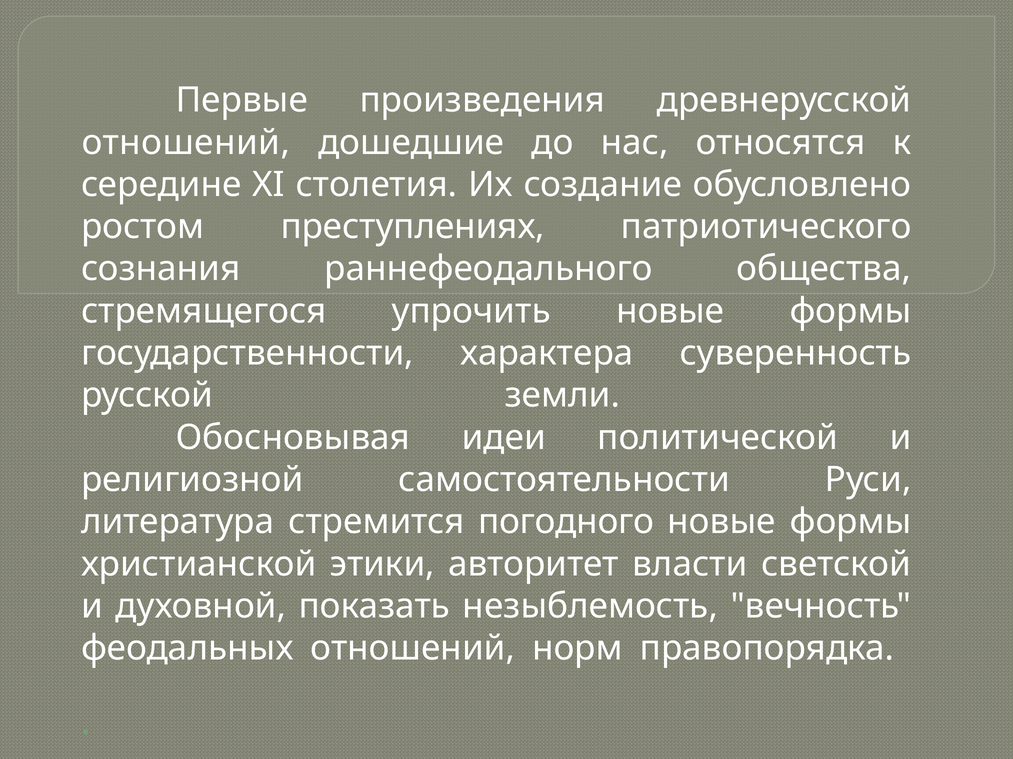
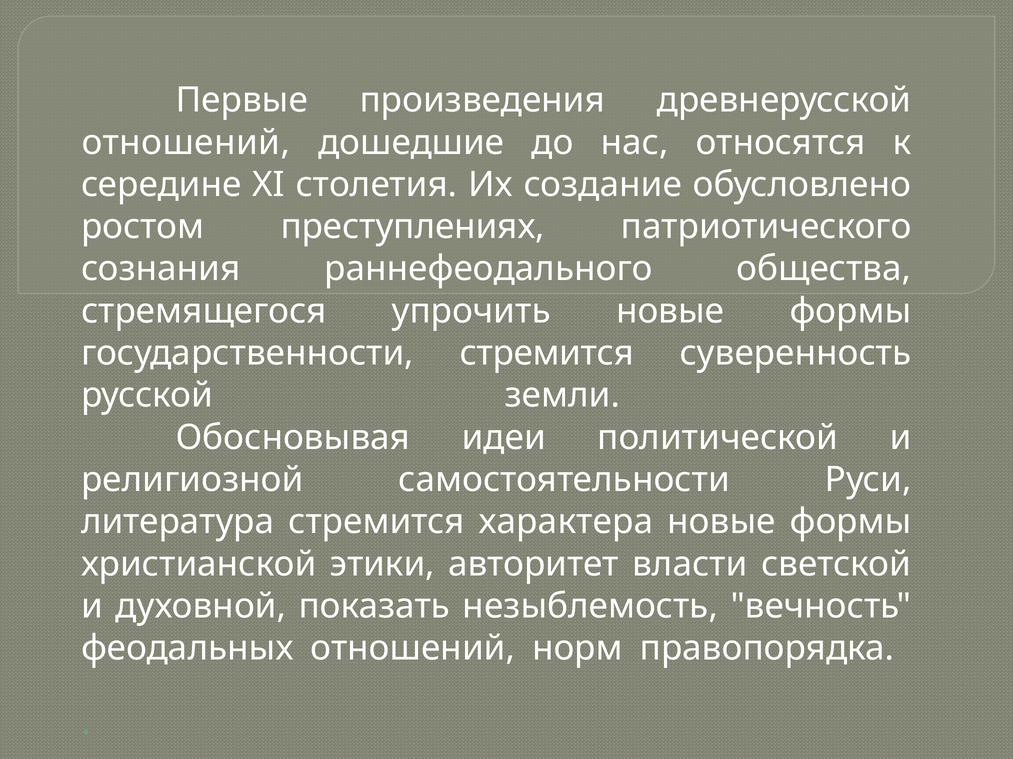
государственности характера: характера -> стремится (547, 354)
погодного: погодного -> характера (566, 522)
